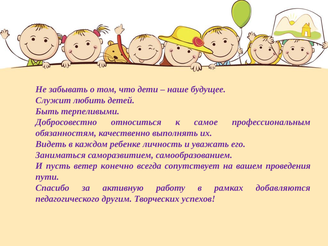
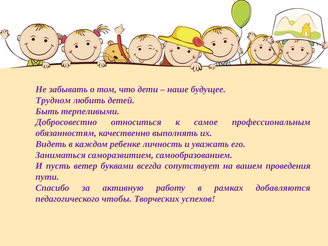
Служит: Служит -> Трудном (53, 100)
конечно: конечно -> буквами (117, 166)
другим: другим -> чтобы (117, 199)
